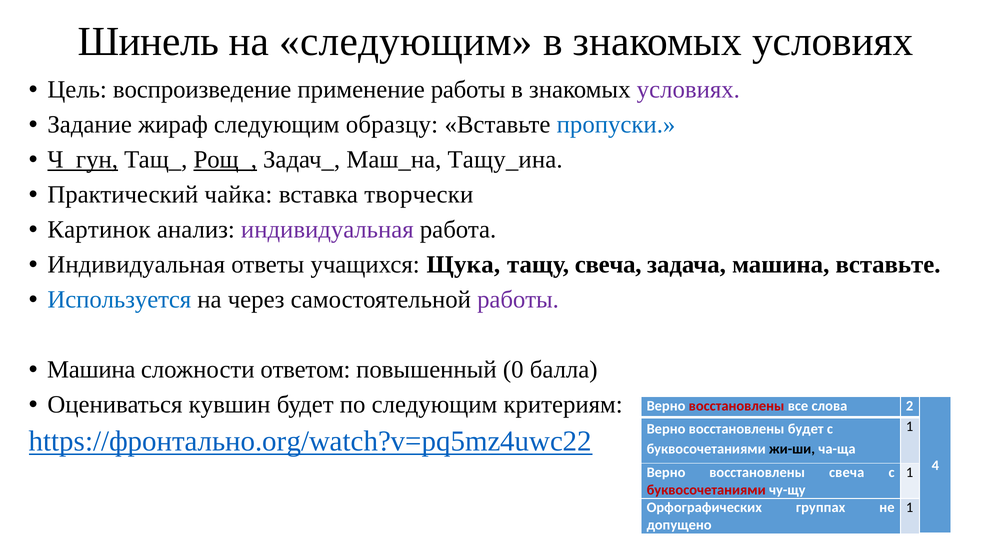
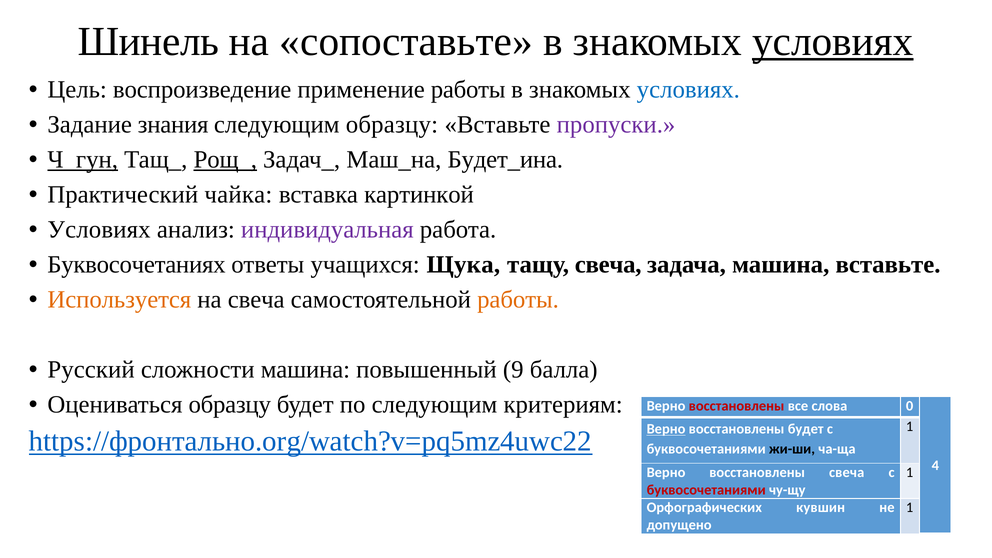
на следующим: следующим -> сопоставьте (406, 41)
условиях underline: none -> present (833, 41)
условиях colour: purple -> blue (688, 89)
жираф: жираф -> знания (173, 124)
пропуски colour: blue -> purple (616, 124)
Тащу_ина: Тащу_ина -> Будет_ина (505, 159)
творчески: творчески -> картинкой (419, 194)
Картинок: Картинок -> Условиях (99, 229)
Индивидуальная: Индивидуальная -> Буквосочетаниях (136, 264)
Используется colour: blue -> orange (119, 299)
на через: через -> свеча (256, 299)
работы colour: purple -> orange (518, 299)
Машина: Машина -> Русский (91, 369)
сложности ответом: ответом -> машина (305, 369)
0: 0 -> 9 (513, 369)
Оцениваться кувшин: кувшин -> образцу (230, 404)
2: 2 -> 0 (910, 406)
Верно underline: none -> present (666, 429)
группах: группах -> кувшин (821, 508)
